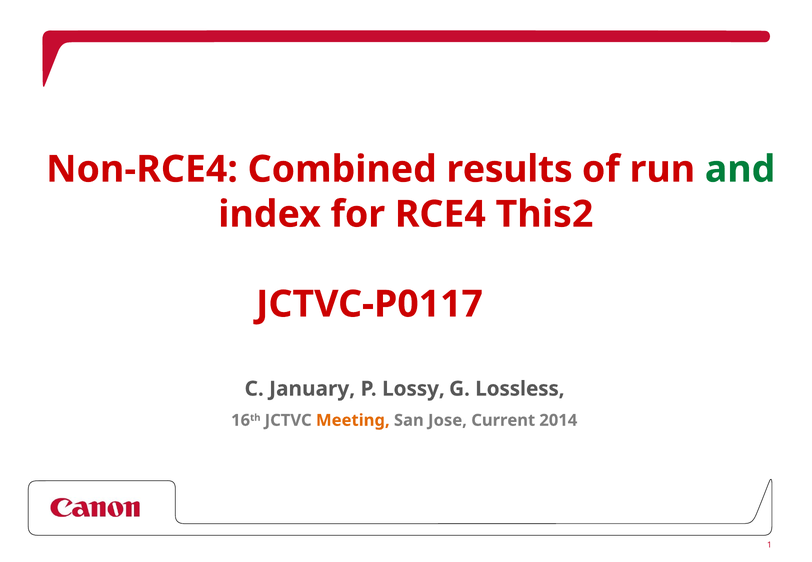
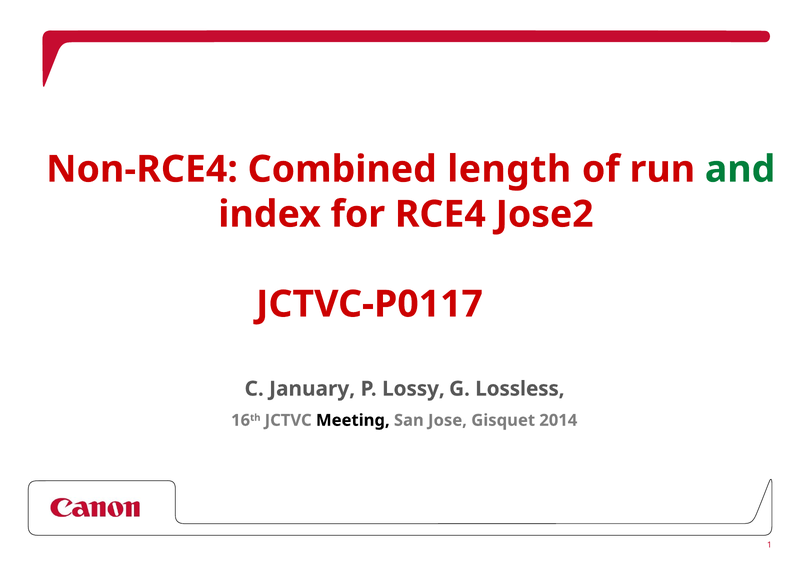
results: results -> length (509, 169)
This2: This2 -> Jose2 (545, 214)
Meeting colour: orange -> black (353, 420)
Current: Current -> Gisquet (503, 420)
